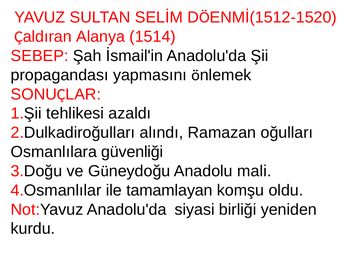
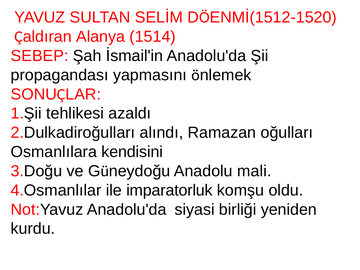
güvenliği: güvenliği -> kendisini (132, 152)
tamamlayan: tamamlayan -> imparatorluk (169, 190)
